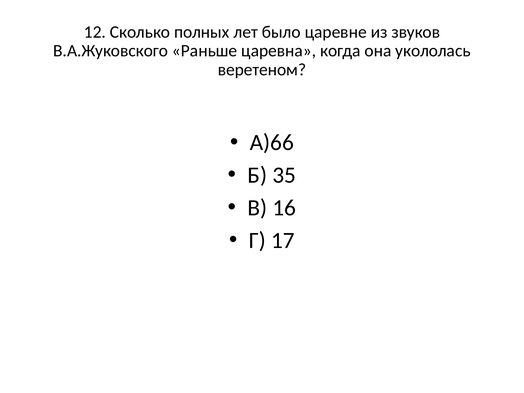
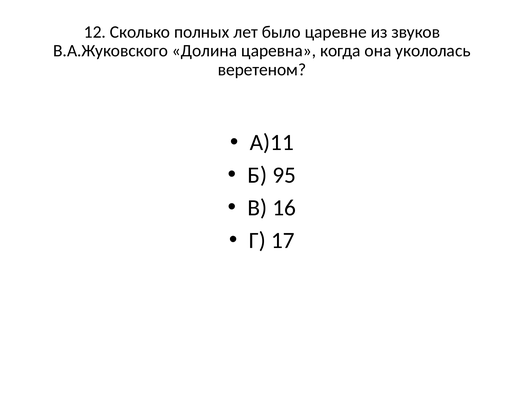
Раньше: Раньше -> Долина (205, 51)
А)66: А)66 -> А)11 (272, 143)
35: 35 -> 95 (284, 175)
